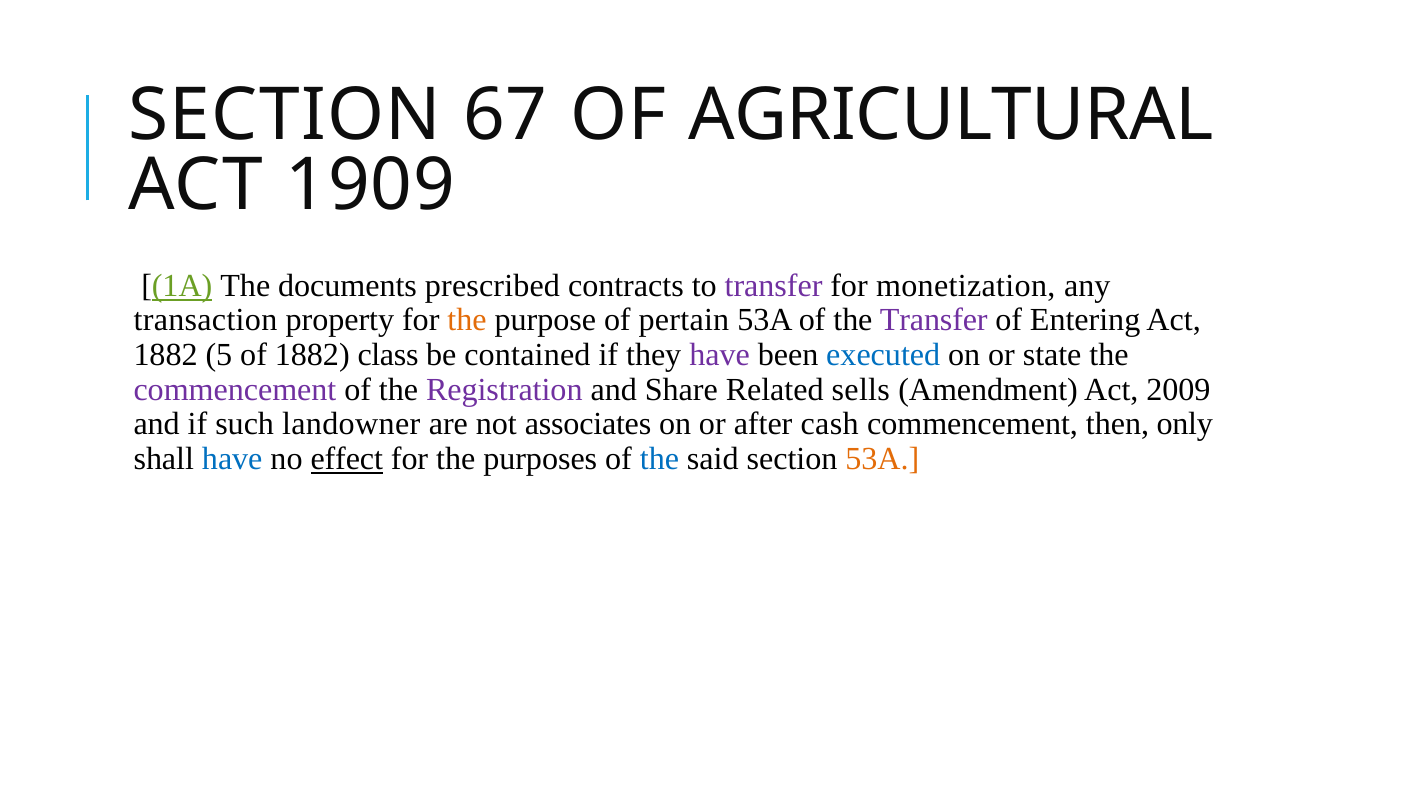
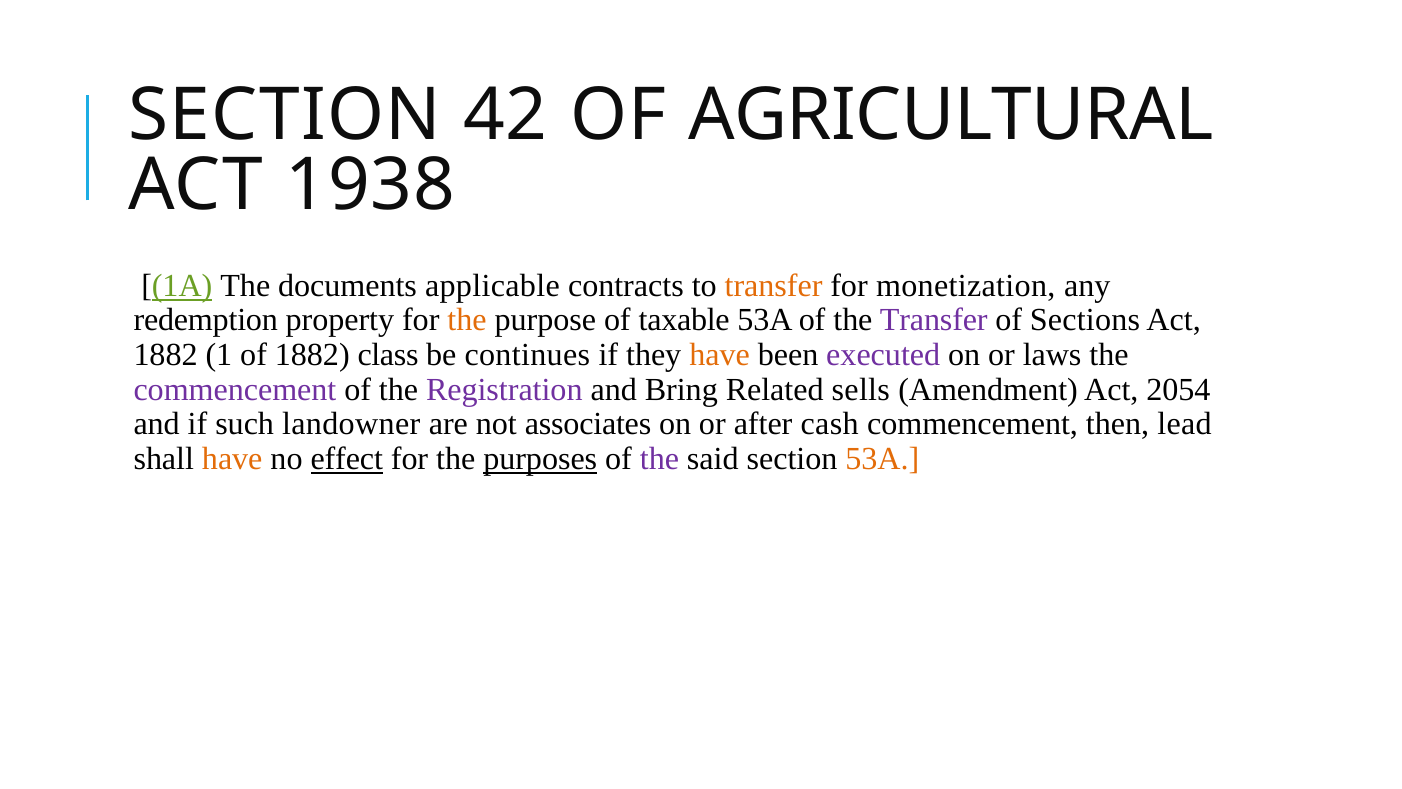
67: 67 -> 42 (505, 115)
1909: 1909 -> 1938 (370, 185)
prescribed: prescribed -> applicable (492, 285)
transfer colour: purple -> orange (774, 285)
transaction: transaction -> redemption (206, 320)
pertain: pertain -> taxable (684, 320)
Entering: Entering -> Sections (1085, 320)
5: 5 -> 1 (219, 355)
contained: contained -> continues (527, 355)
have colour: purple -> orange (720, 355)
executed colour: blue -> purple (883, 355)
state: state -> laws (1052, 355)
Share: Share -> Bring (681, 389)
2009: 2009 -> 2054 (1179, 389)
only: only -> lead (1184, 424)
have colour: blue -> orange (232, 459)
purposes underline: none -> present (540, 459)
the colour: blue -> purple (659, 459)
